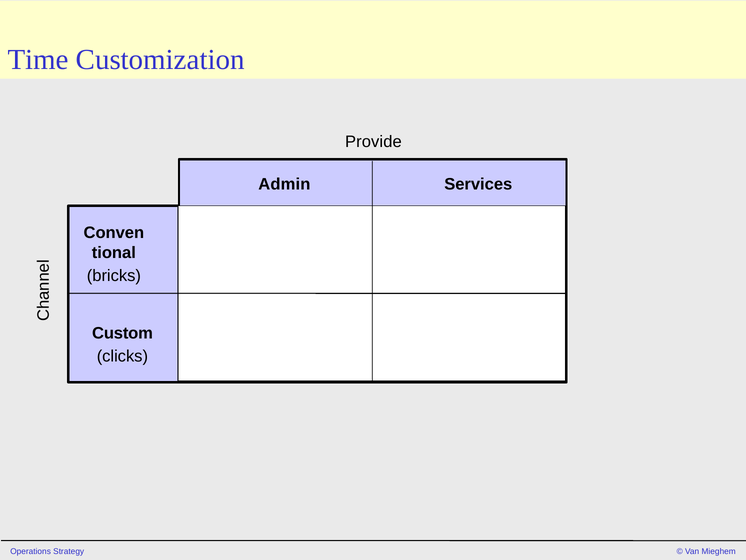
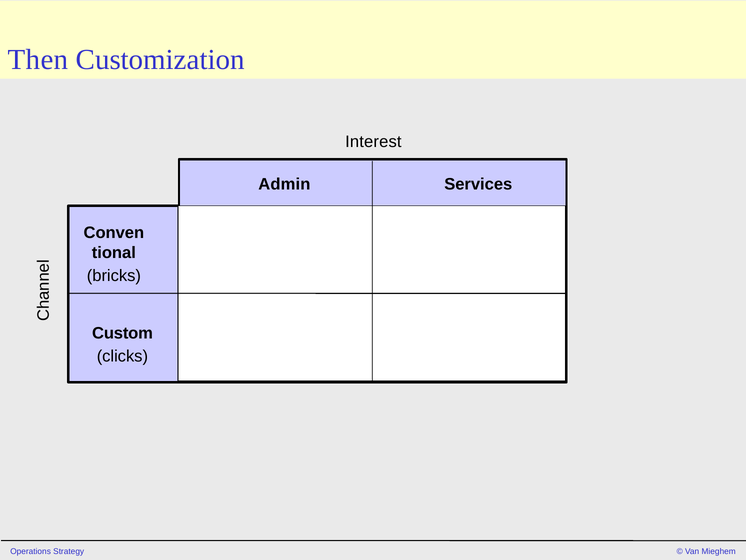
Time: Time -> Then (38, 59)
Provide: Provide -> Interest (373, 142)
